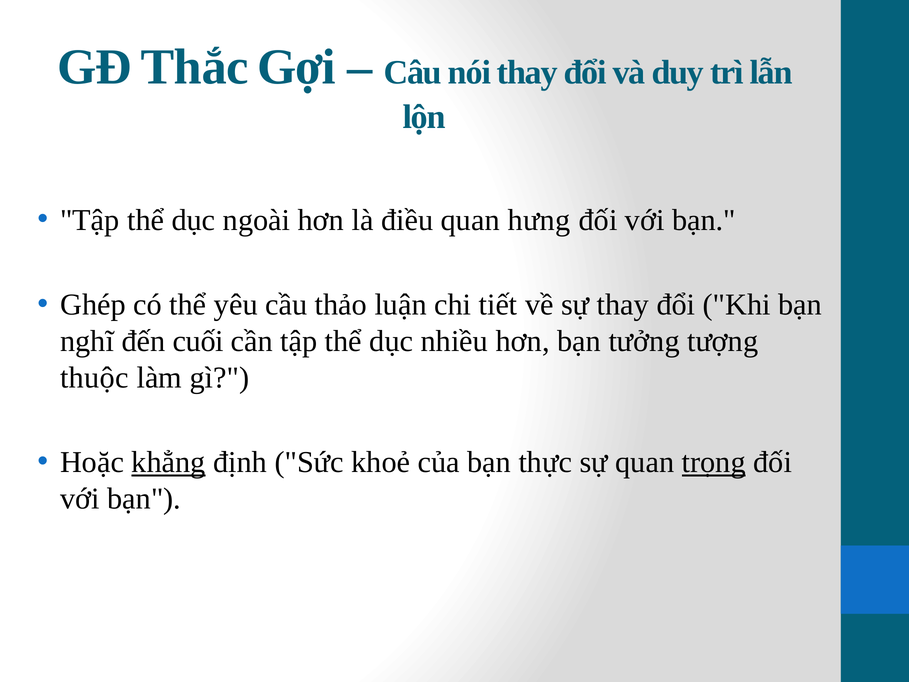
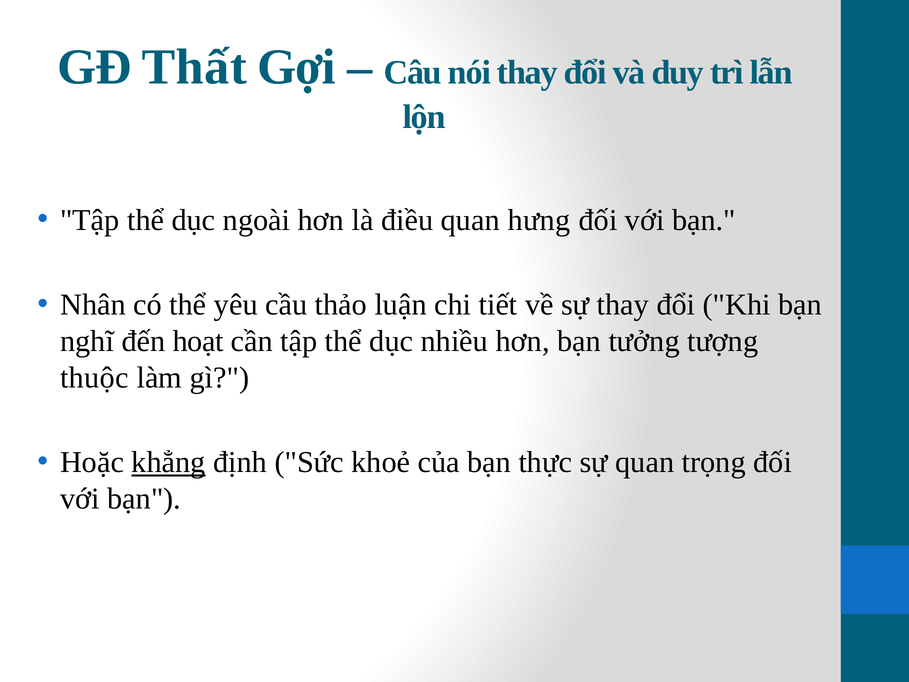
Thắc: Thắc -> Thất (194, 67)
Ghép: Ghép -> Nhân (93, 305)
cuối: cuối -> hoạt (198, 341)
trọng underline: present -> none (714, 462)
